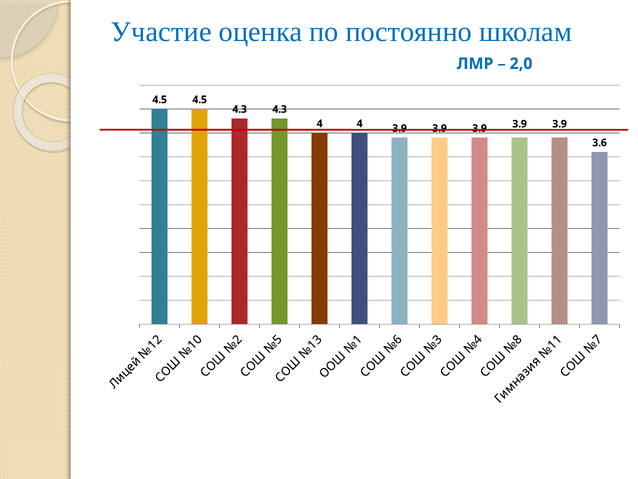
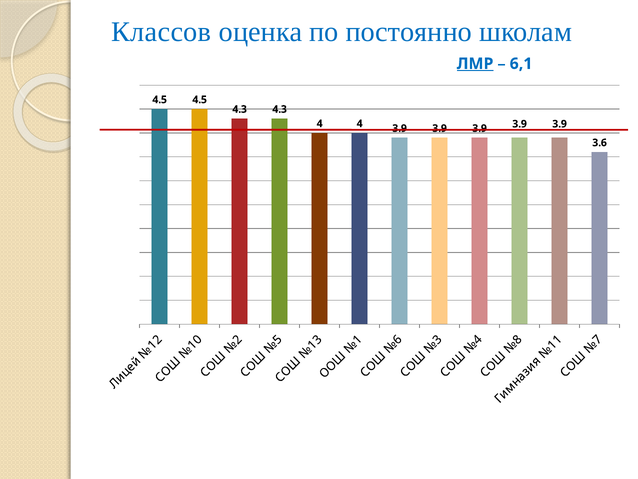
Участие: Участие -> Классов (161, 32)
ЛМР underline: none -> present (475, 64)
2,0: 2,0 -> 6,1 (521, 64)
